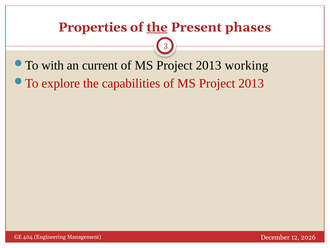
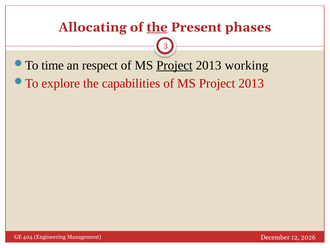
Properties: Properties -> Allocating (93, 27)
with: with -> time (53, 65)
current: current -> respect (100, 65)
Project underline: none -> present (174, 65)
